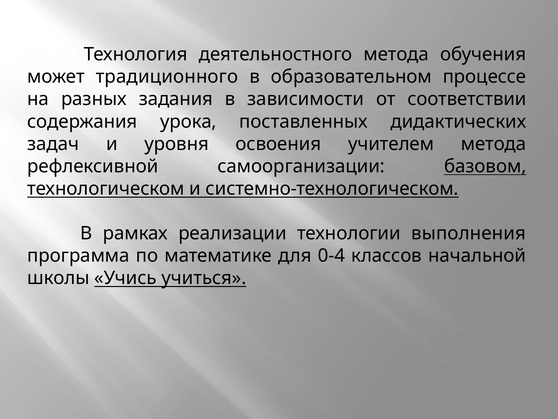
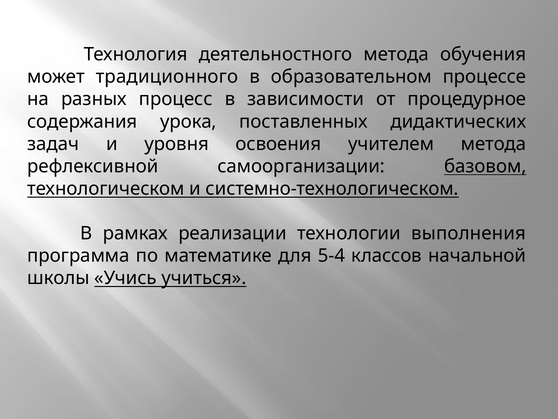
задания: задания -> процесс (176, 99)
соответствии: соответствии -> процедурное (467, 99)
0-4: 0-4 -> 5-4 (331, 255)
